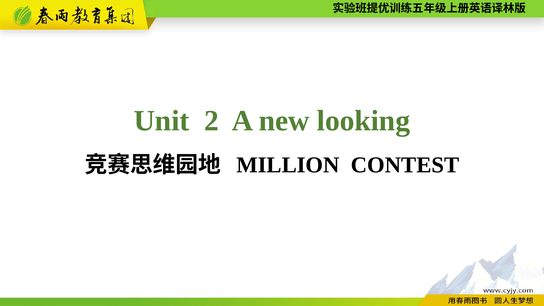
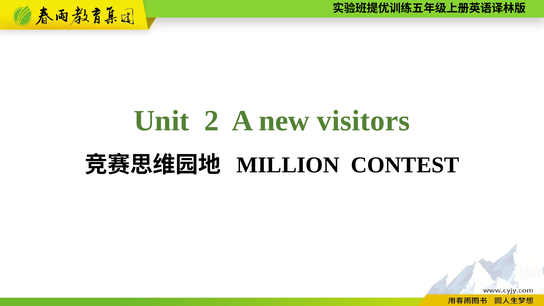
looking: looking -> visitors (363, 121)
